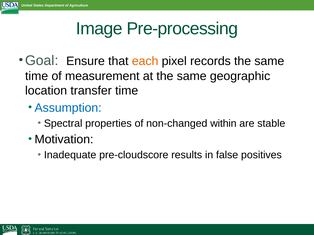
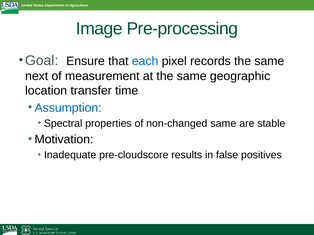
each colour: orange -> blue (145, 61)
time: time -> next (37, 76)
non-changed within: within -> same (223, 124)
